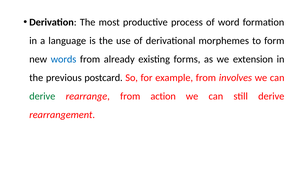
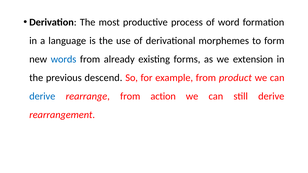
postcard: postcard -> descend (103, 78)
involves: involves -> product (235, 78)
derive colour: green -> blue (42, 96)
